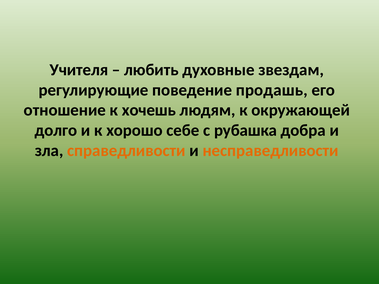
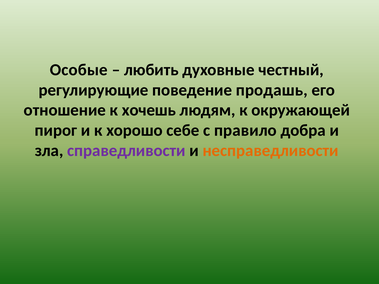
Учителя: Учителя -> Особые (79, 70)
звездам: звездам -> честный (291, 70)
долго: долго -> пирог (56, 130)
рубашка: рубашка -> правило (245, 130)
справедливости colour: orange -> purple (126, 151)
